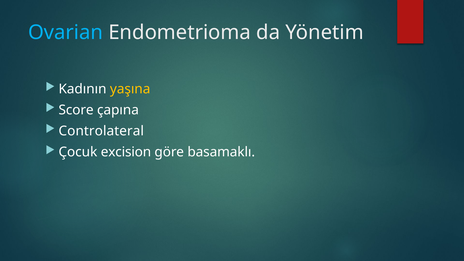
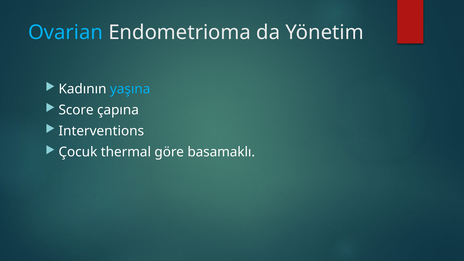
yaşına colour: yellow -> light blue (130, 89)
Controlateral: Controlateral -> Interventions (101, 131)
excision: excision -> thermal (126, 152)
